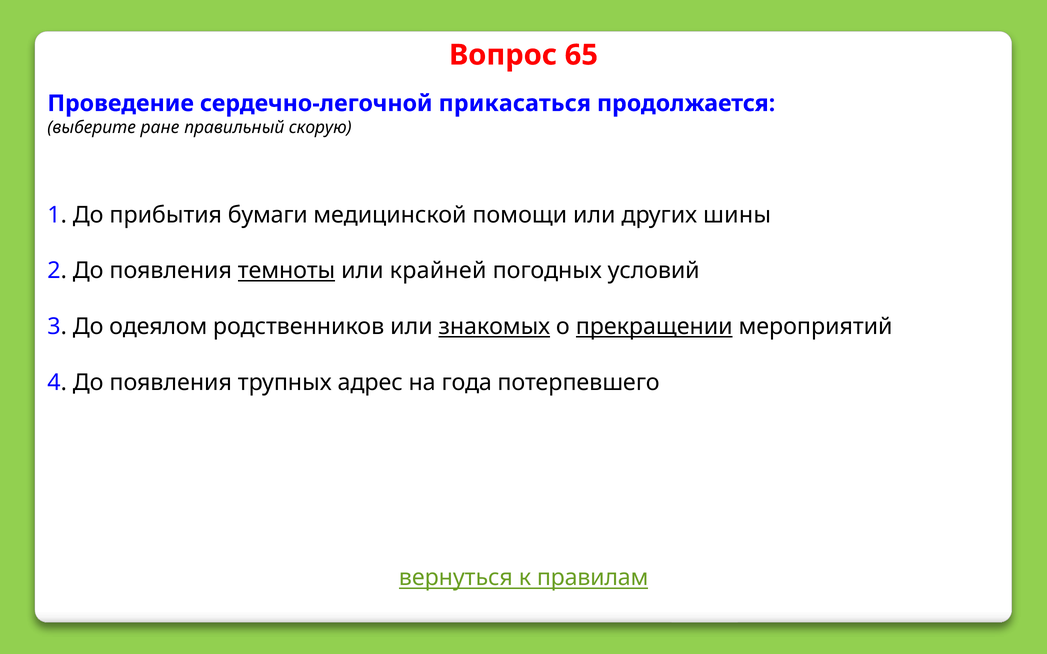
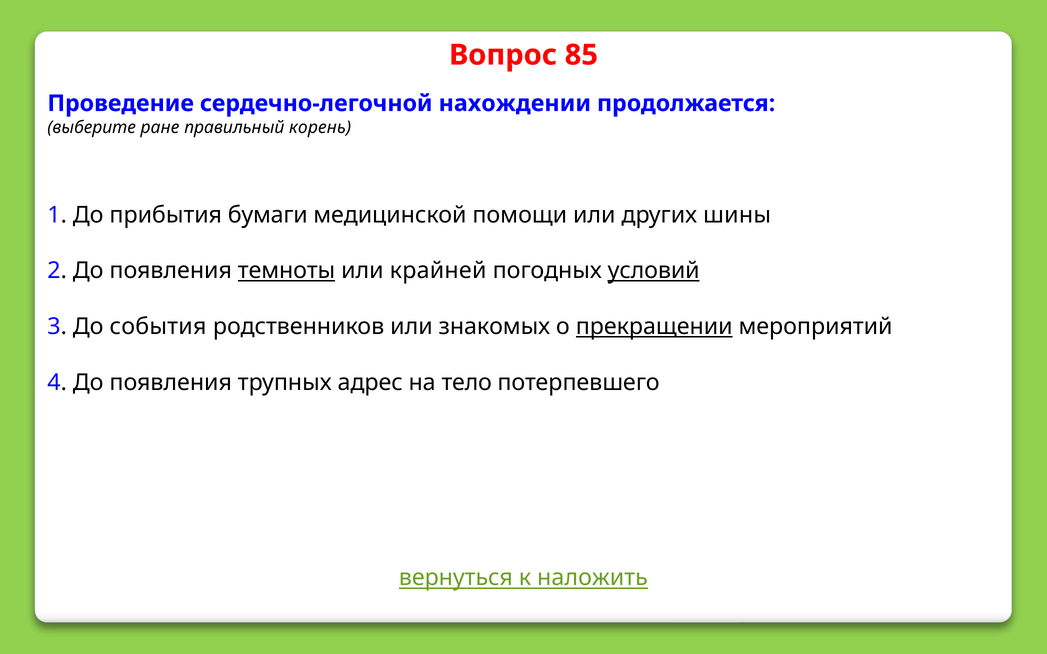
65: 65 -> 85 (581, 55)
прикасаться: прикасаться -> нахождении (515, 103)
скорую: скорую -> корень (320, 128)
условий underline: none -> present (654, 271)
одеялом: одеялом -> события (158, 327)
знакомых underline: present -> none (494, 327)
года: года -> тело (467, 383)
правилам: правилам -> наложить (592, 578)
